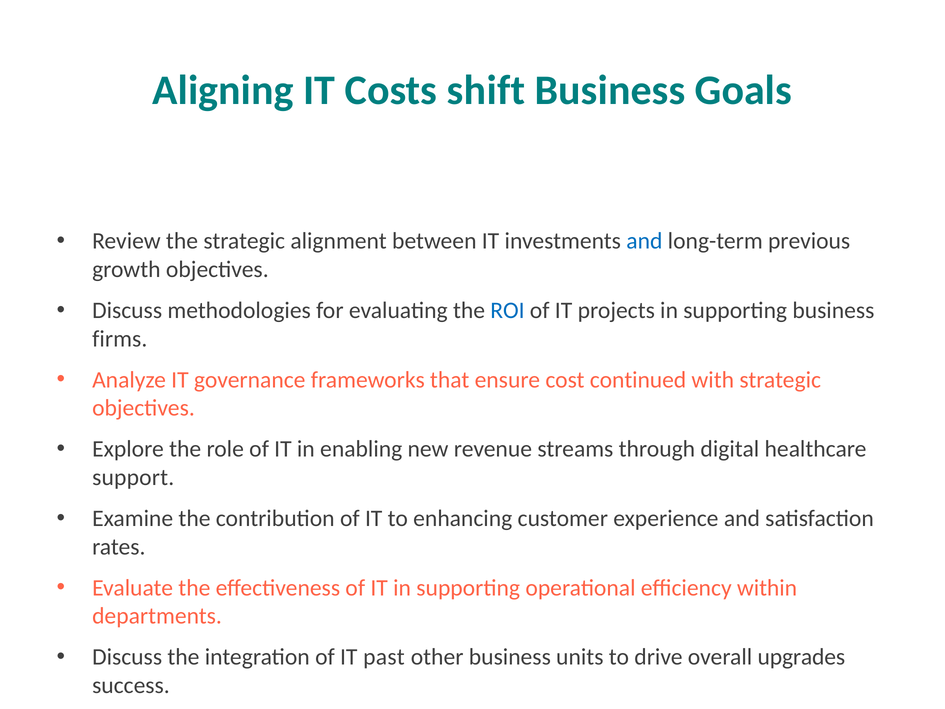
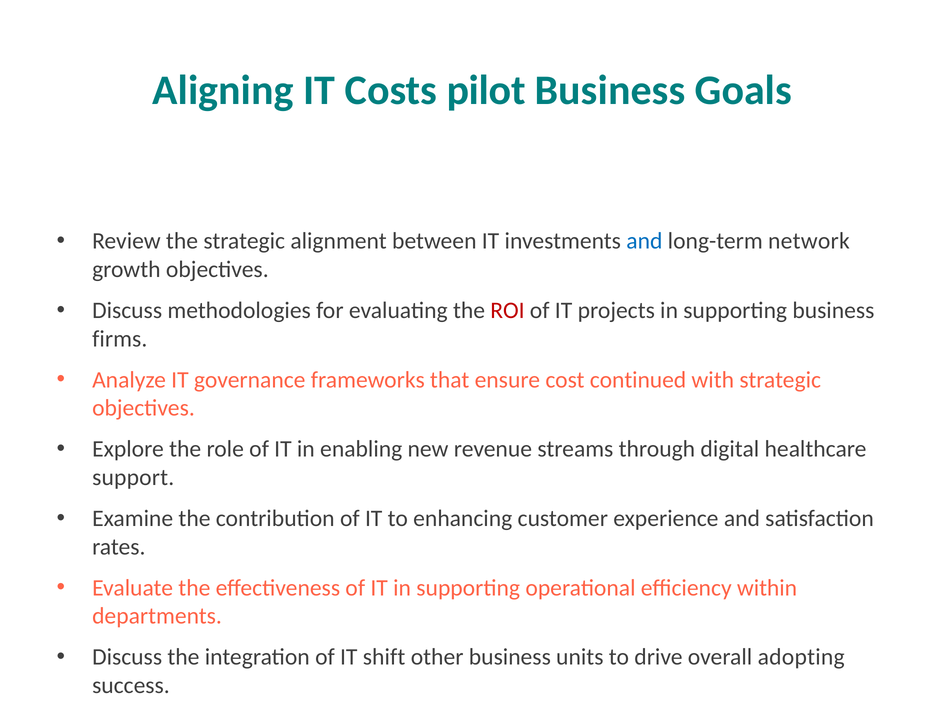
shift: shift -> pilot (486, 90)
previous: previous -> network (809, 241)
ROI colour: blue -> red (508, 310)
past: past -> shift (384, 657)
upgrades: upgrades -> adopting (801, 657)
